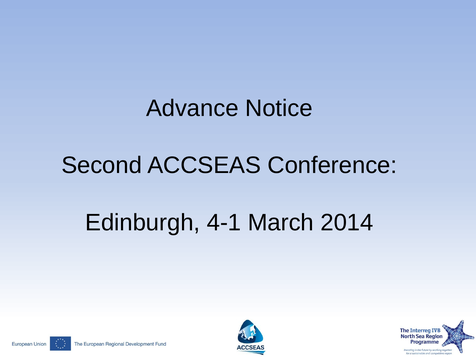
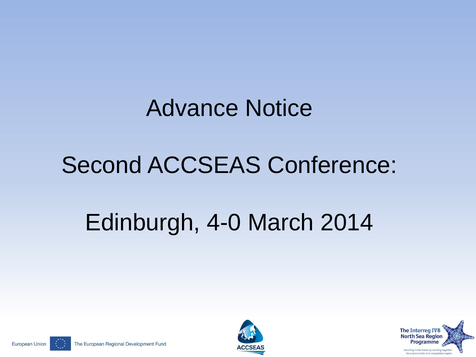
4-1: 4-1 -> 4-0 (224, 223)
